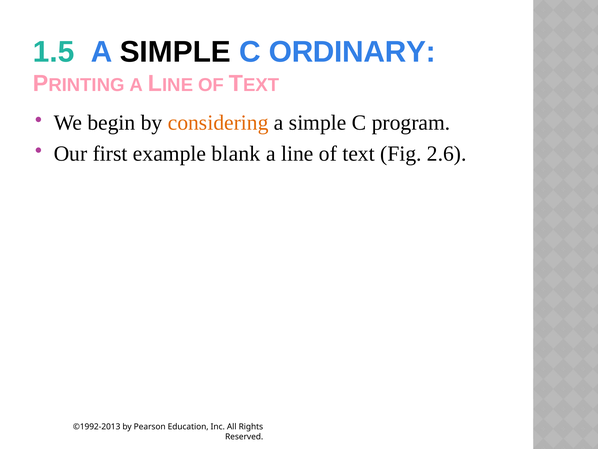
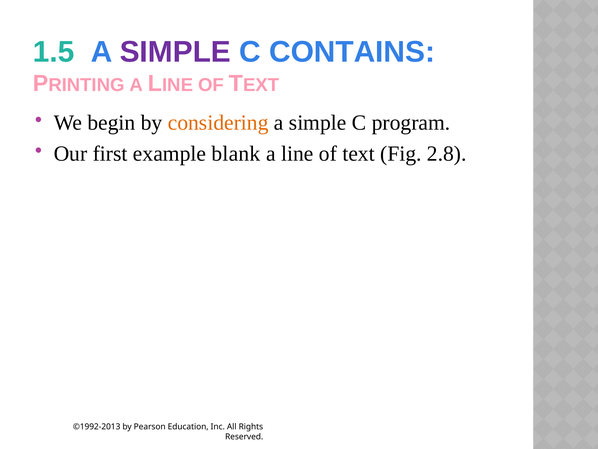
SIMPLE colour: black -> purple (175, 52)
ORDINARY: ORDINARY -> CONTAINS (352, 52)
2.6: 2.6 -> 2.8 (447, 154)
